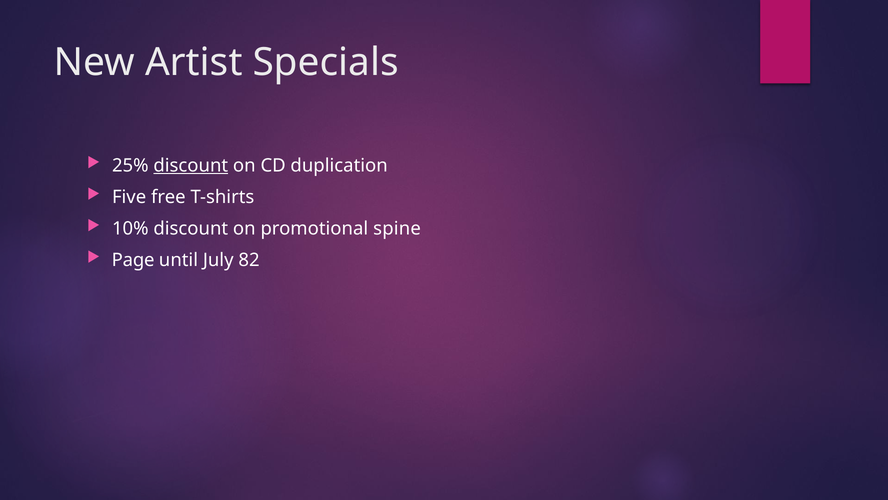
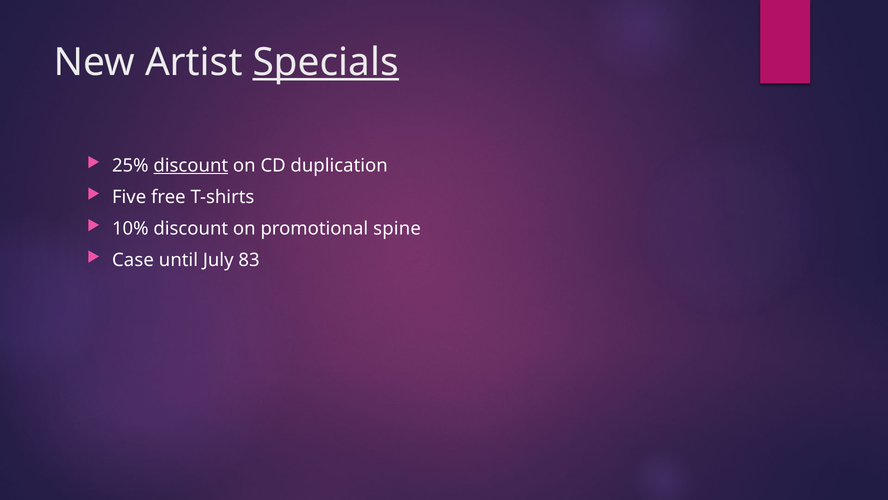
Specials underline: none -> present (326, 62)
Page: Page -> Case (133, 260)
82: 82 -> 83 (249, 260)
